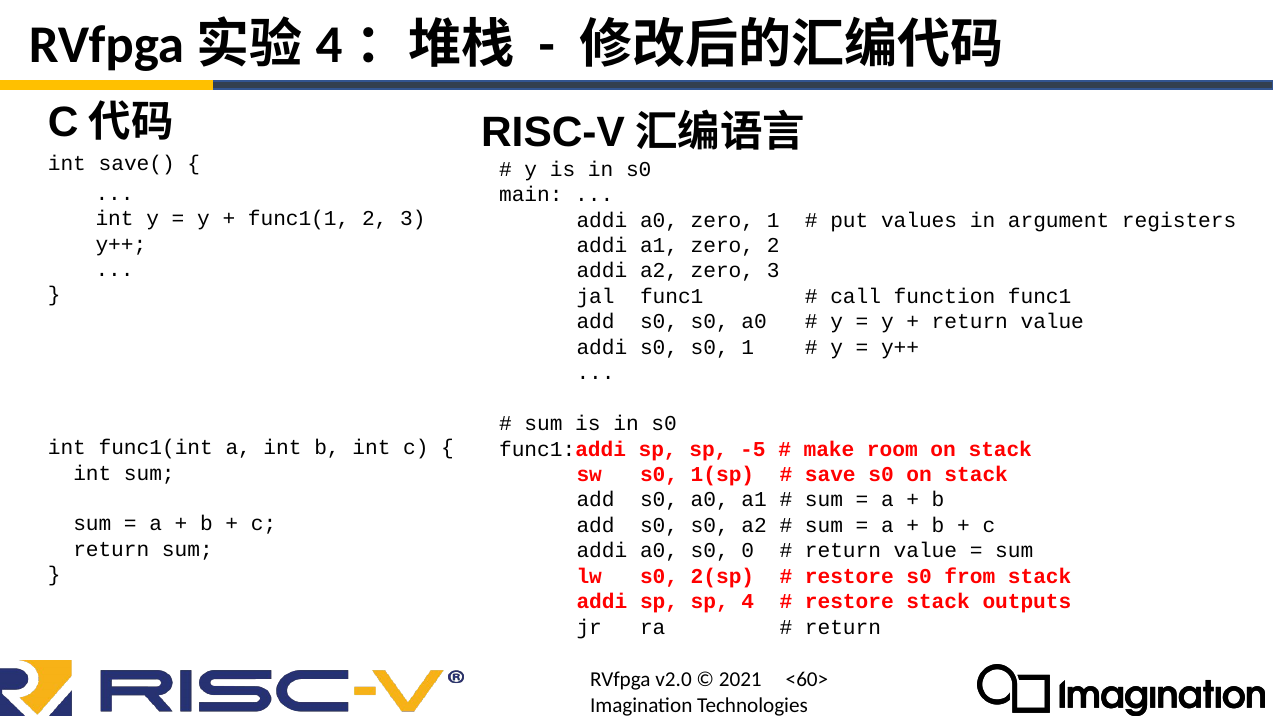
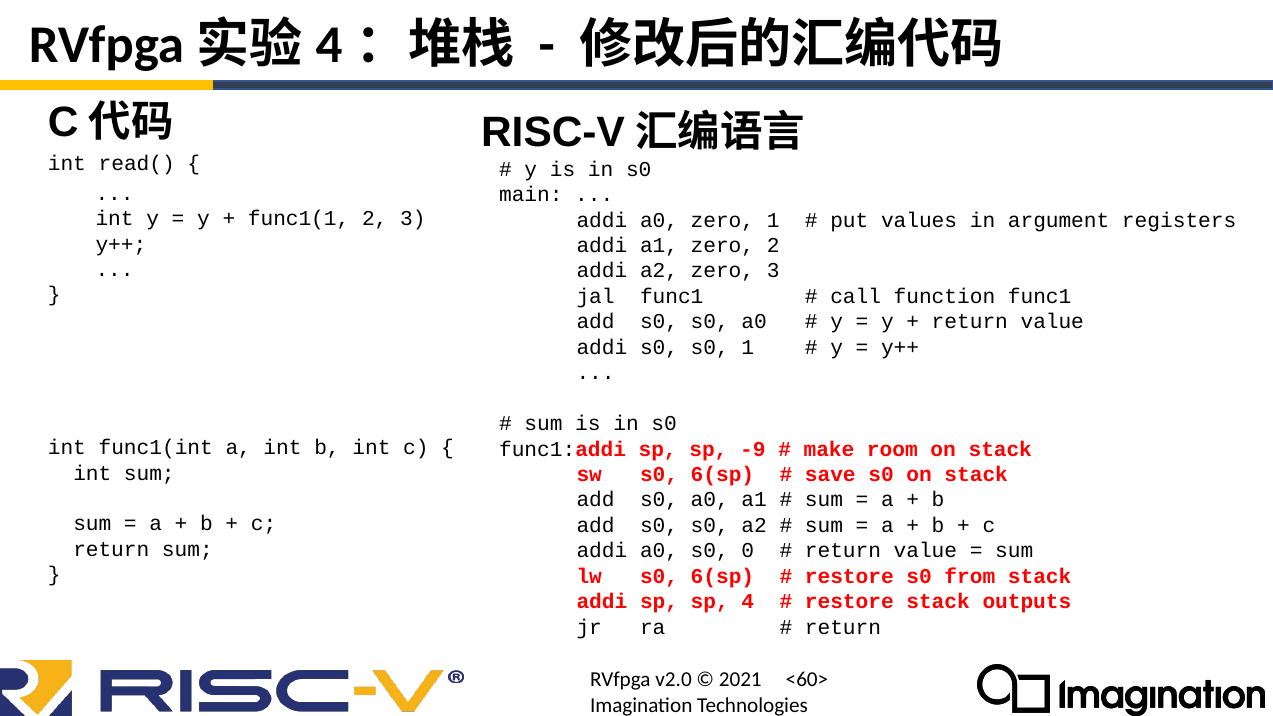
save(: save( -> read( (137, 163)
-5: -5 -> -9 (753, 449)
sw s0 1(sp: 1(sp -> 6(sp (722, 475)
lw s0 2(sp: 2(sp -> 6(sp (722, 576)
